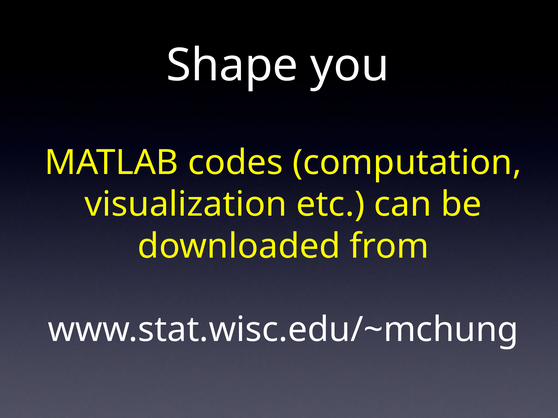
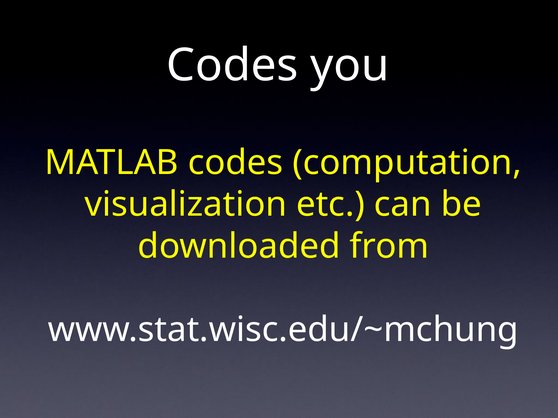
Shape: Shape -> Codes (232, 65)
